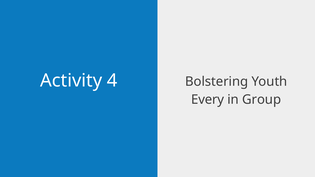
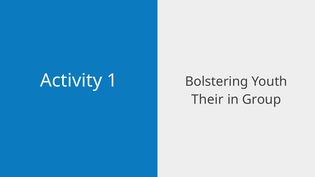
4: 4 -> 1 (112, 81)
Every: Every -> Their (208, 100)
